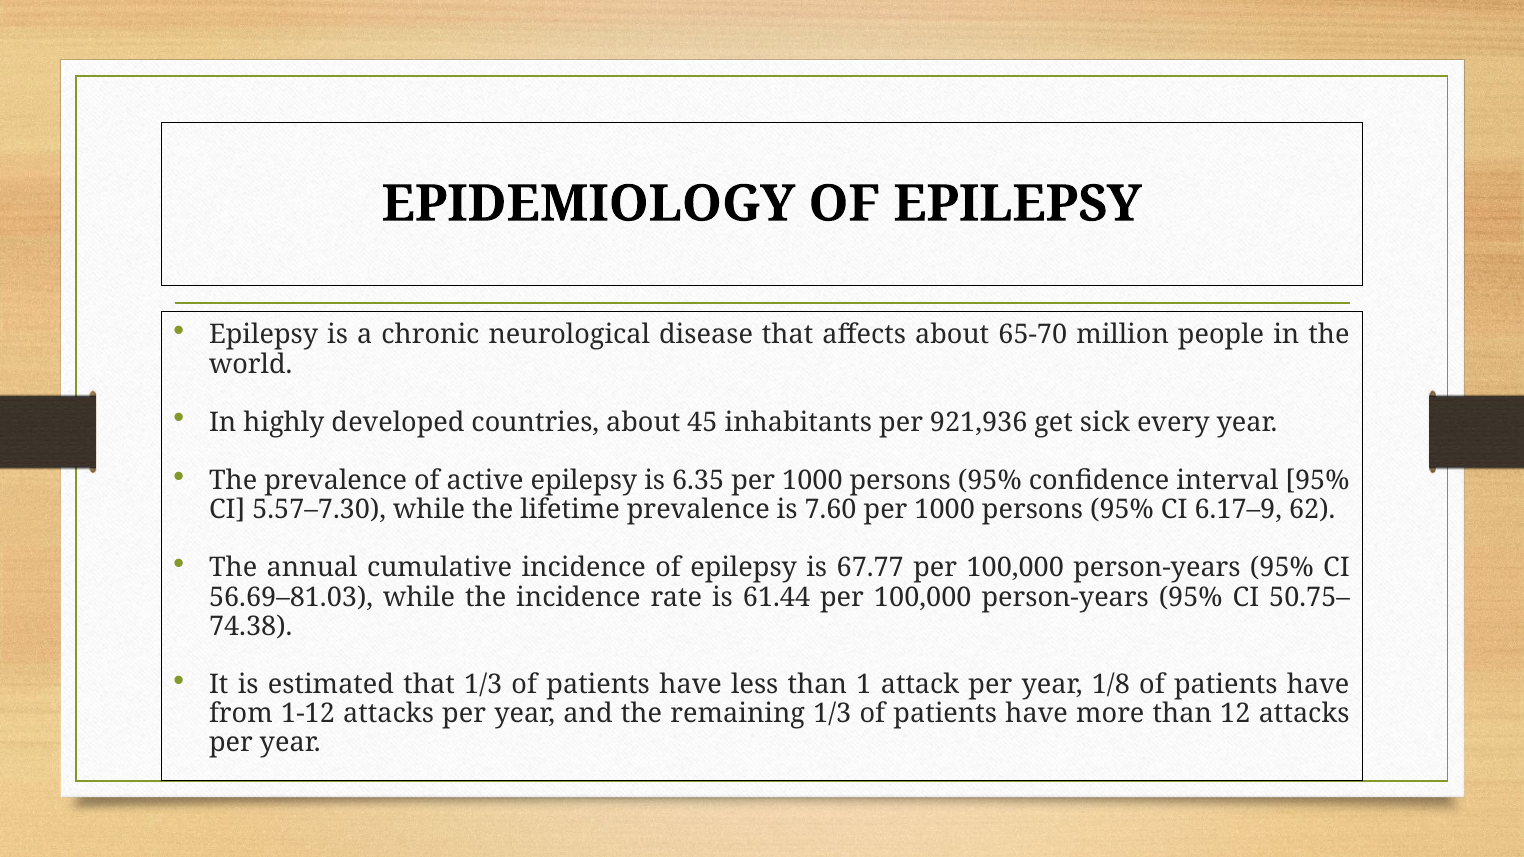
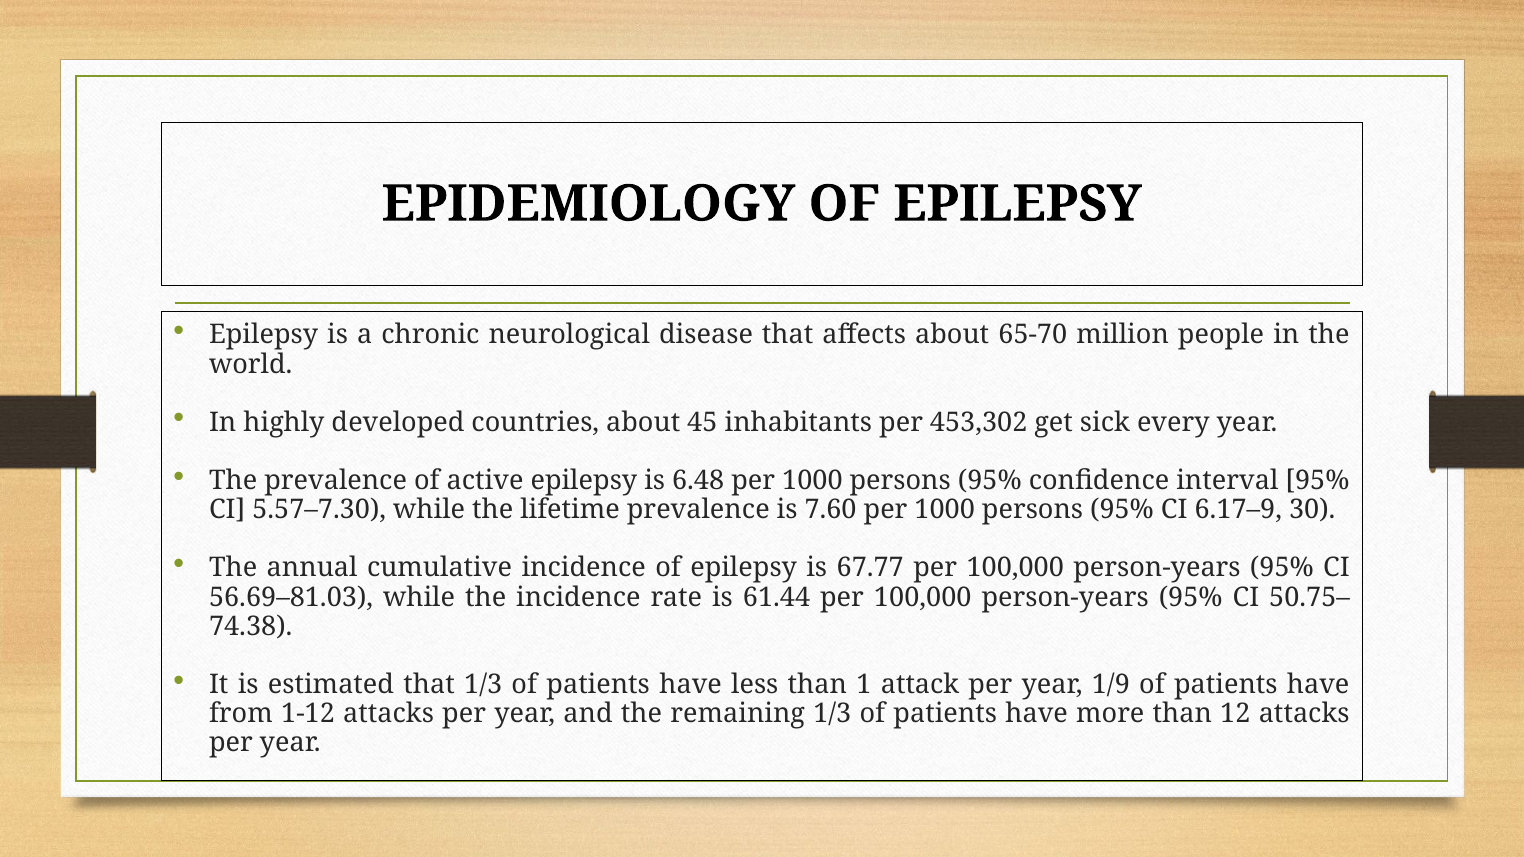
921,936: 921,936 -> 453,302 (979, 423)
6.35: 6.35 -> 6.48 (698, 481)
62: 62 -> 30 (1312, 510)
1/8: 1/8 -> 1/9 (1111, 685)
